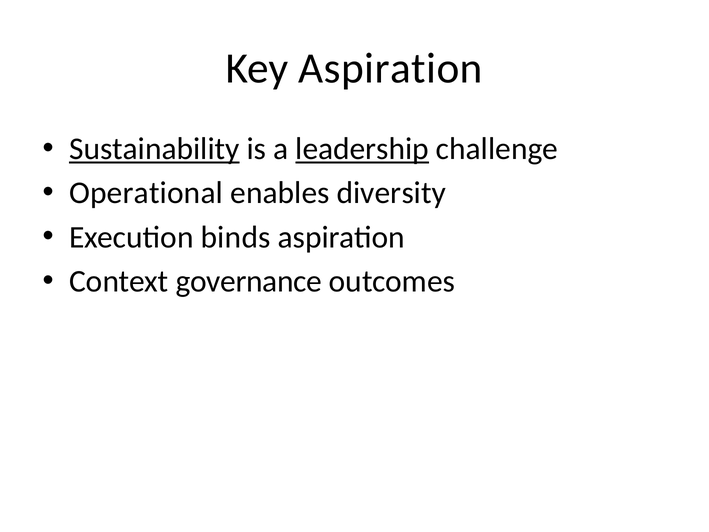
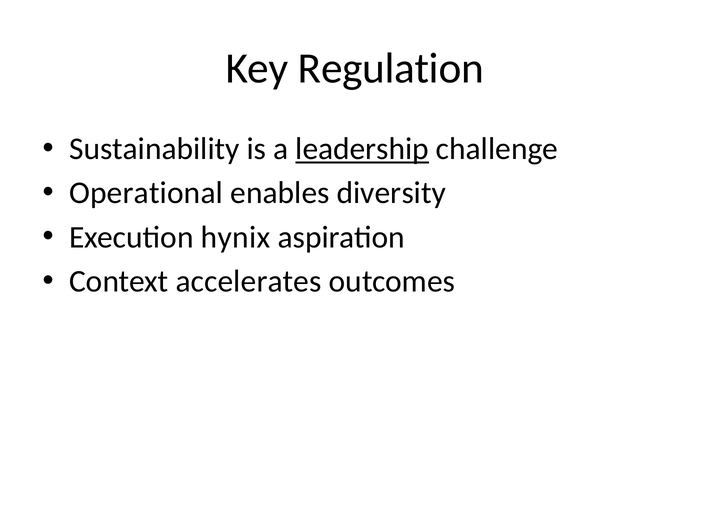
Key Aspiration: Aspiration -> Regulation (391, 69)
Sustainability underline: present -> none (154, 149)
binds: binds -> hynix (236, 237)
governance: governance -> accelerates (249, 281)
